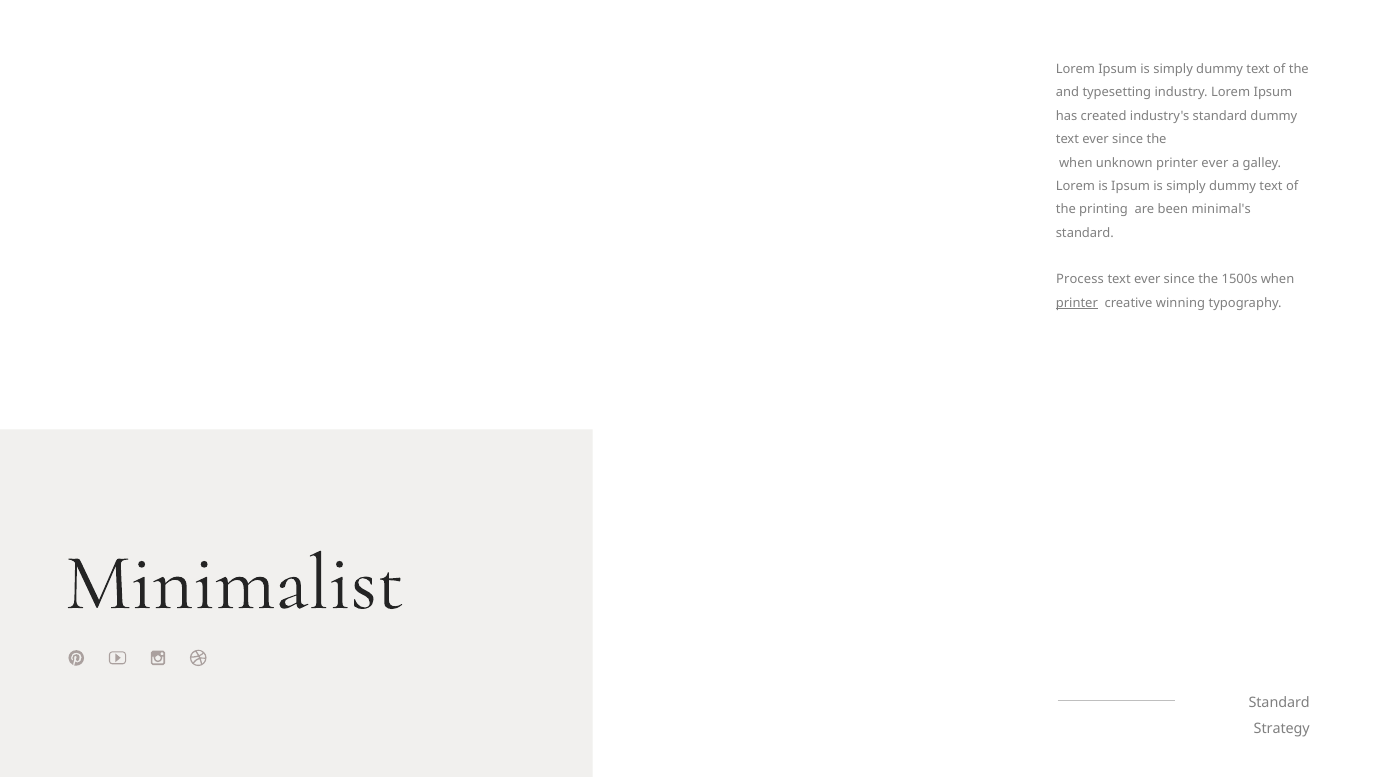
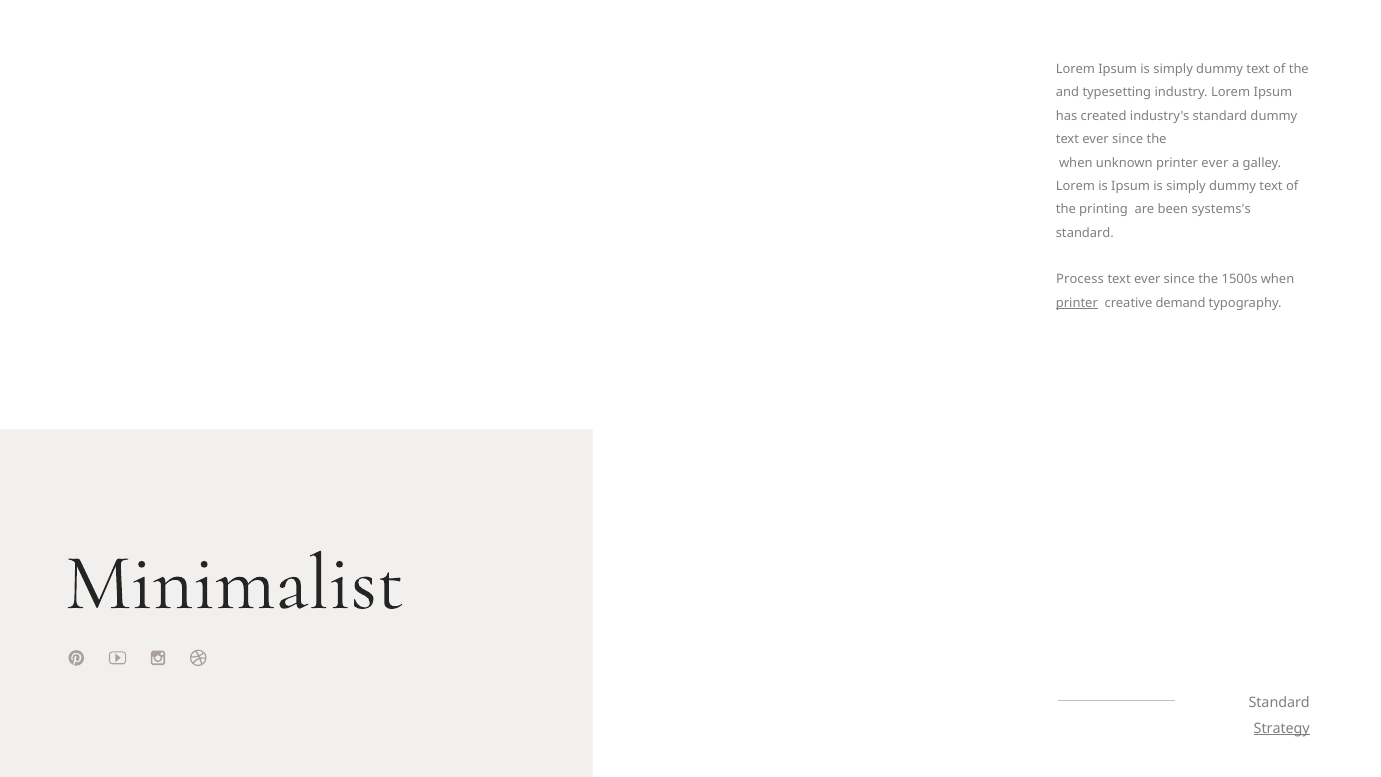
minimal's: minimal's -> systems's (1221, 210)
winning: winning -> demand (1181, 303)
Strategy underline: none -> present (1282, 728)
